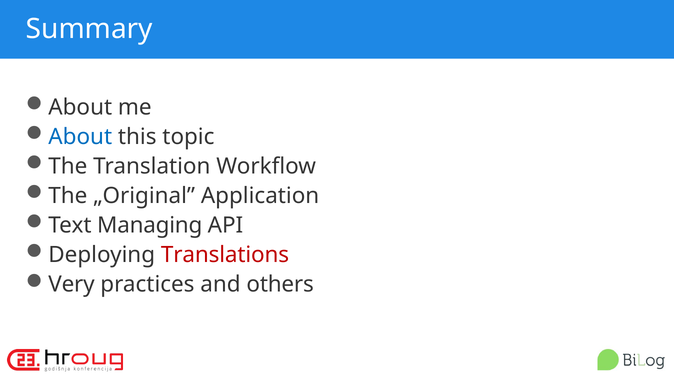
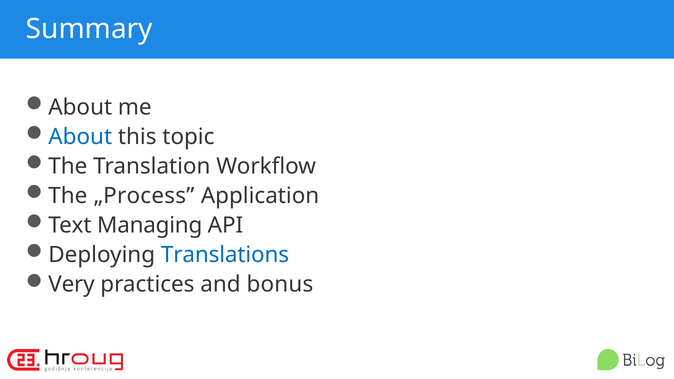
„Original: „Original -> „Process (144, 196)
Translations colour: red -> blue (225, 255)
others: others -> bonus (280, 284)
